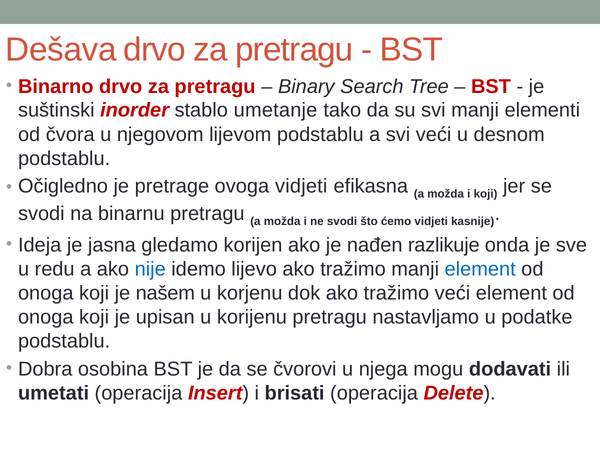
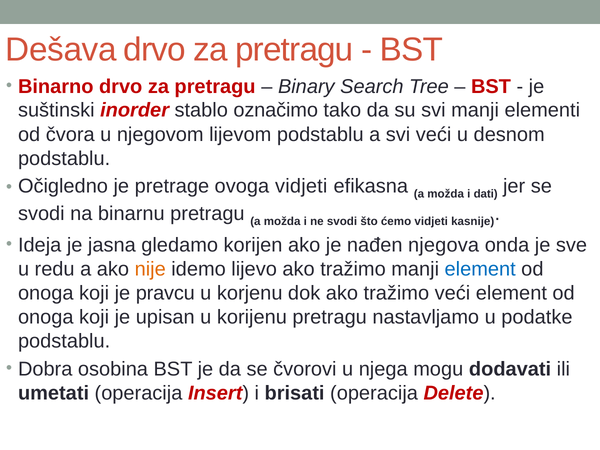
umetanje: umetanje -> označimo (276, 110)
i koji: koji -> dati (486, 194)
razlikuje: razlikuje -> njegova (444, 245)
nije colour: blue -> orange (150, 269)
našem: našem -> pravcu (165, 293)
